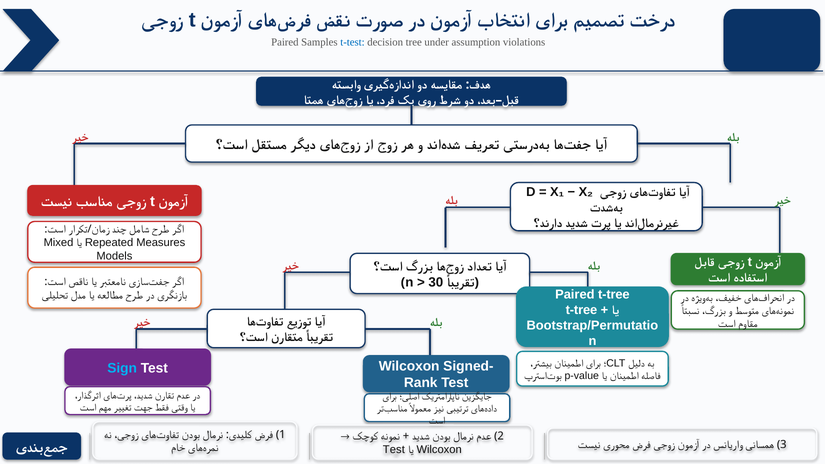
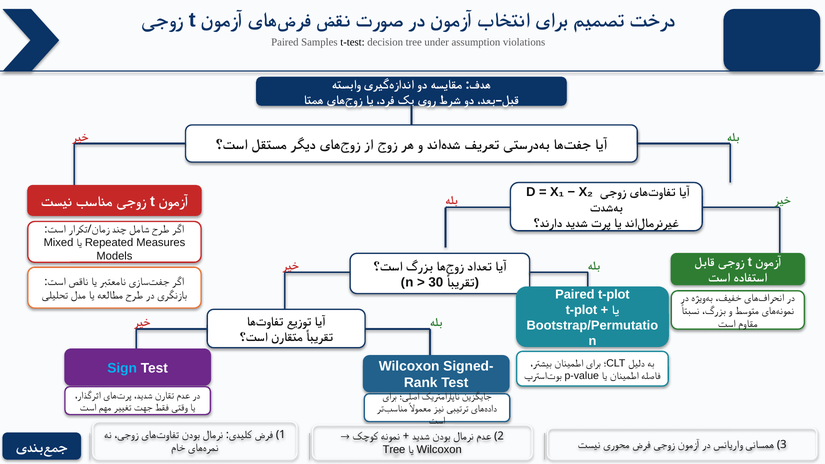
t-test colour: blue -> black (352, 42)
Paired t-tree: t-tree -> t-plot (614, 294)
t-tree: t-tree -> t-plot (581, 310)
Test: Test -> Tree (394, 450)
